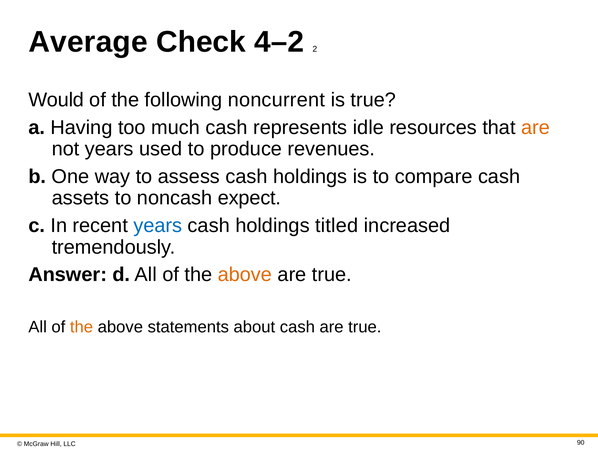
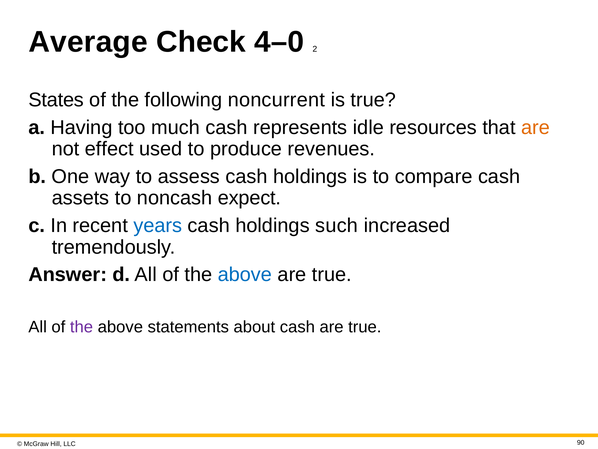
4–2: 4–2 -> 4–0 (279, 42)
Would: Would -> States (56, 100)
not years: years -> effect (109, 149)
titled: titled -> such (337, 225)
above colour: orange -> blue (245, 274)
the colour: orange -> purple (81, 326)
